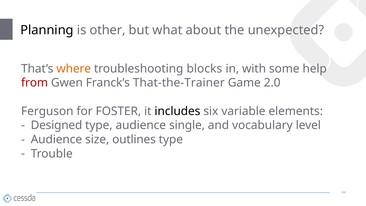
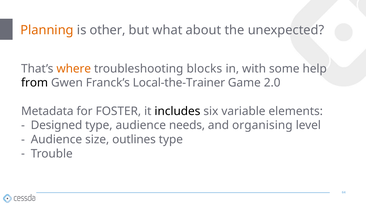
Planning colour: black -> orange (47, 30)
from colour: red -> black (35, 83)
That-the-Trainer: That-the-Trainer -> Local-the-Trainer (179, 83)
Ferguson: Ferguson -> Metadata (47, 111)
single: single -> needs (187, 125)
vocabulary: vocabulary -> organising (262, 125)
